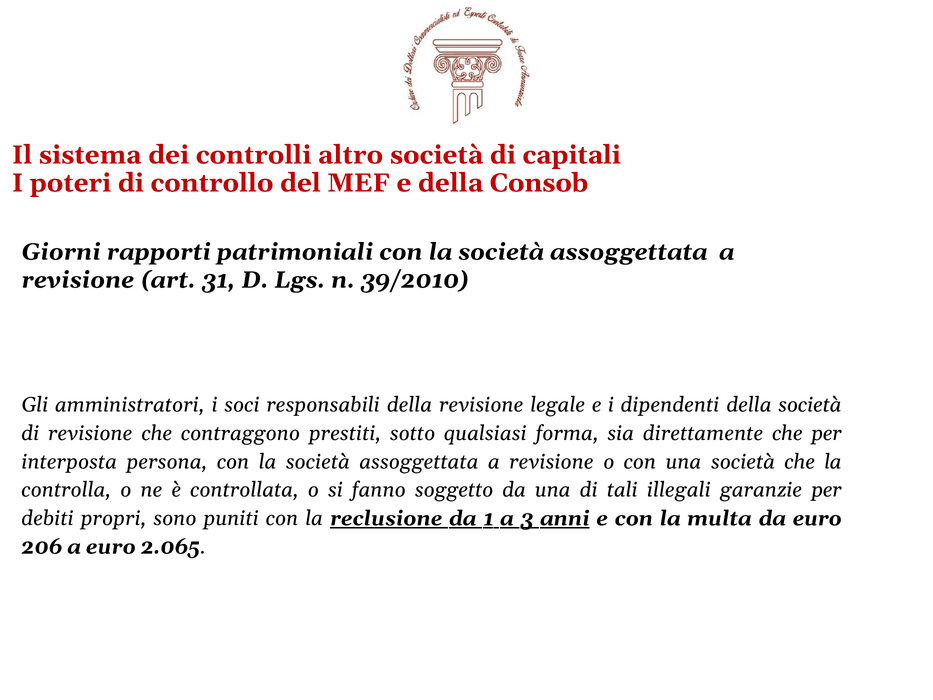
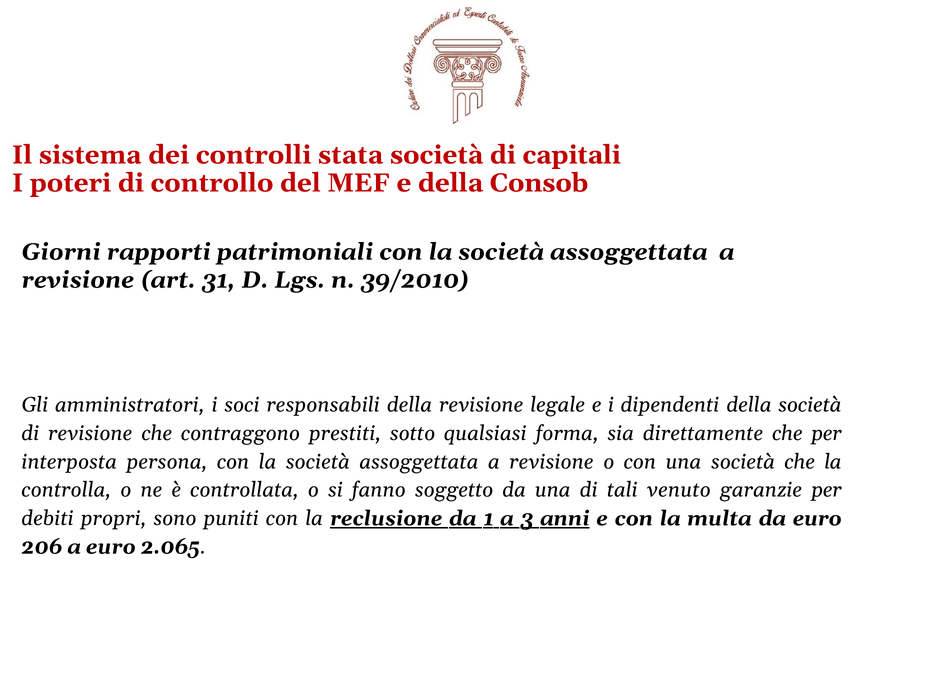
altro: altro -> stata (350, 155)
illegali: illegali -> venuto (679, 490)
